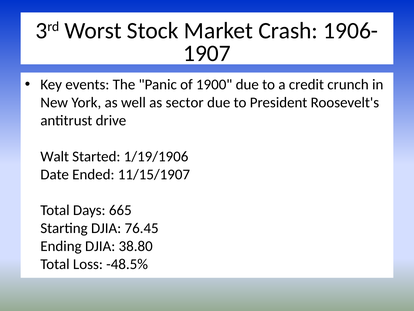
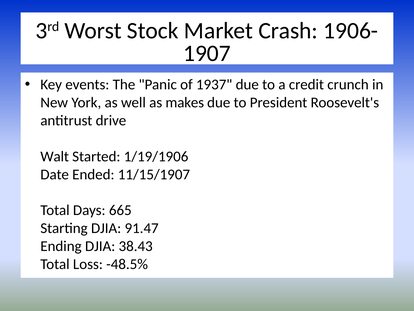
1900: 1900 -> 1937 (214, 85)
sector: sector -> makes (185, 102)
76.45: 76.45 -> 91.47 (142, 228)
38.80: 38.80 -> 38.43 (136, 246)
